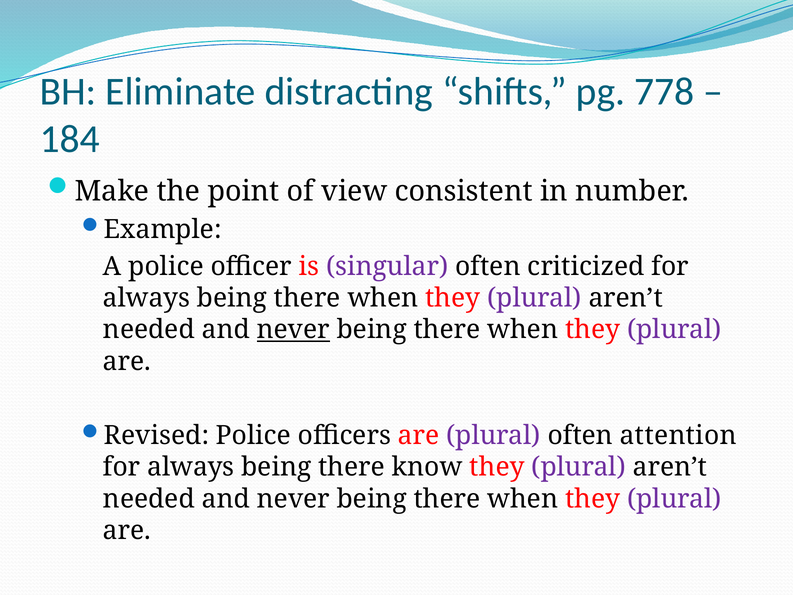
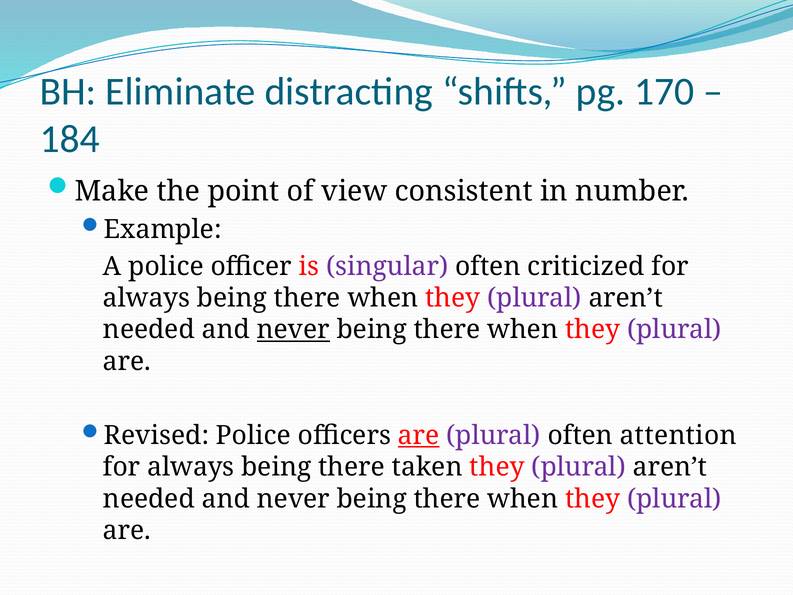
778: 778 -> 170 (664, 92)
are underline: none -> present (419, 435)
know: know -> taken (427, 467)
